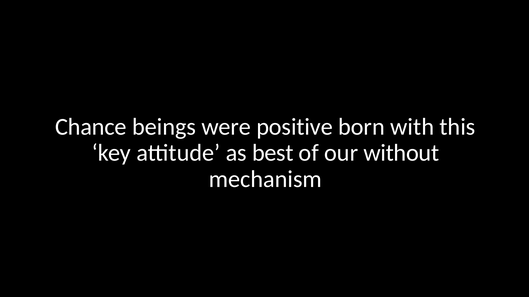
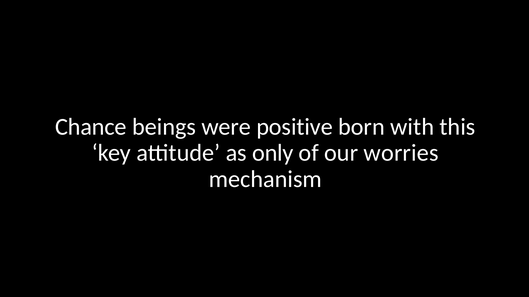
best: best -> only (273, 153)
without: without -> worries (401, 153)
